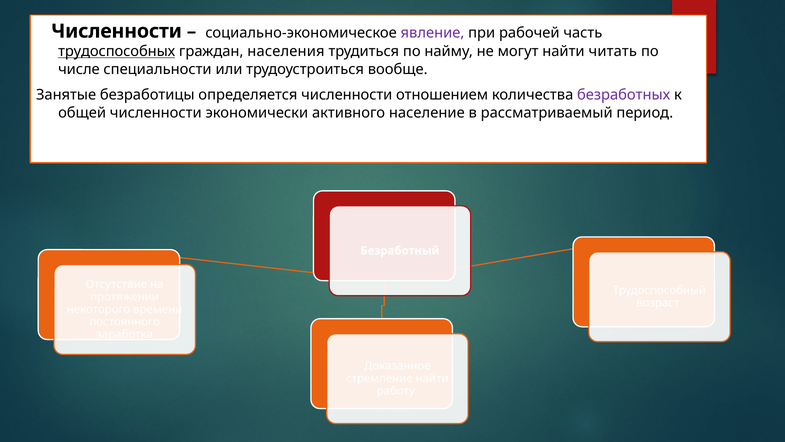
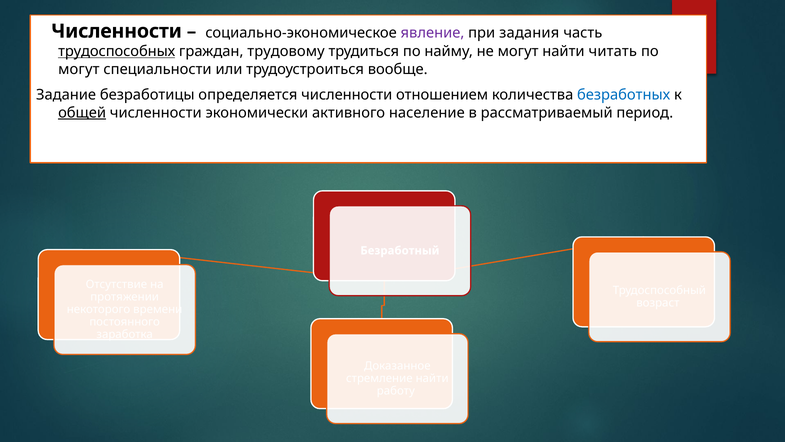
рабочей: рабочей -> задания (529, 33)
населения: населения -> трудовому (286, 51)
числе: числе -> могут (79, 69)
Занятые: Занятые -> Задание (66, 95)
безработных colour: purple -> blue (624, 95)
общей underline: none -> present (82, 113)
